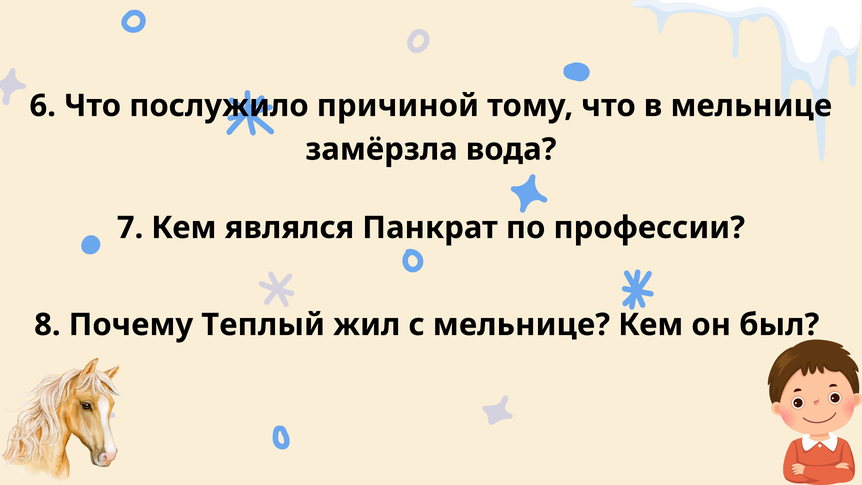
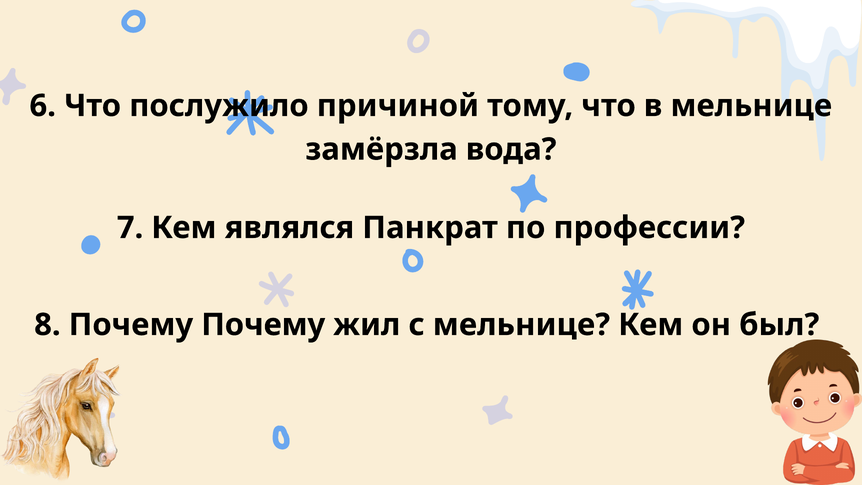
Почему Теплый: Теплый -> Почему (263, 325)
